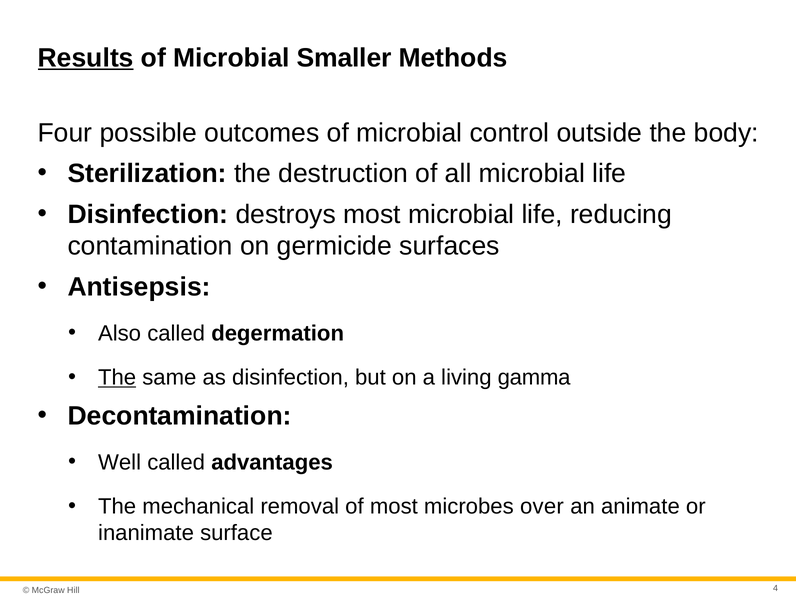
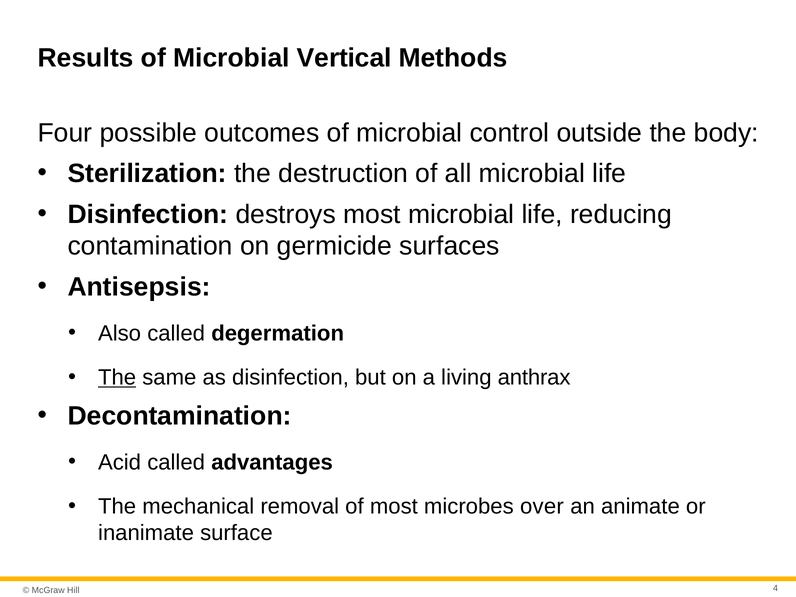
Results underline: present -> none (86, 58)
Smaller: Smaller -> Vertical (344, 58)
gamma: gamma -> anthrax (534, 378)
Well: Well -> Acid (120, 462)
